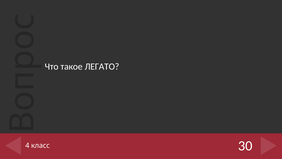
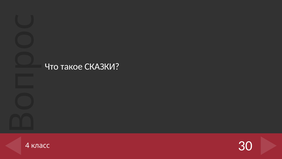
ЛЕГАТО: ЛЕГАТО -> СКАЗКИ (102, 66)
